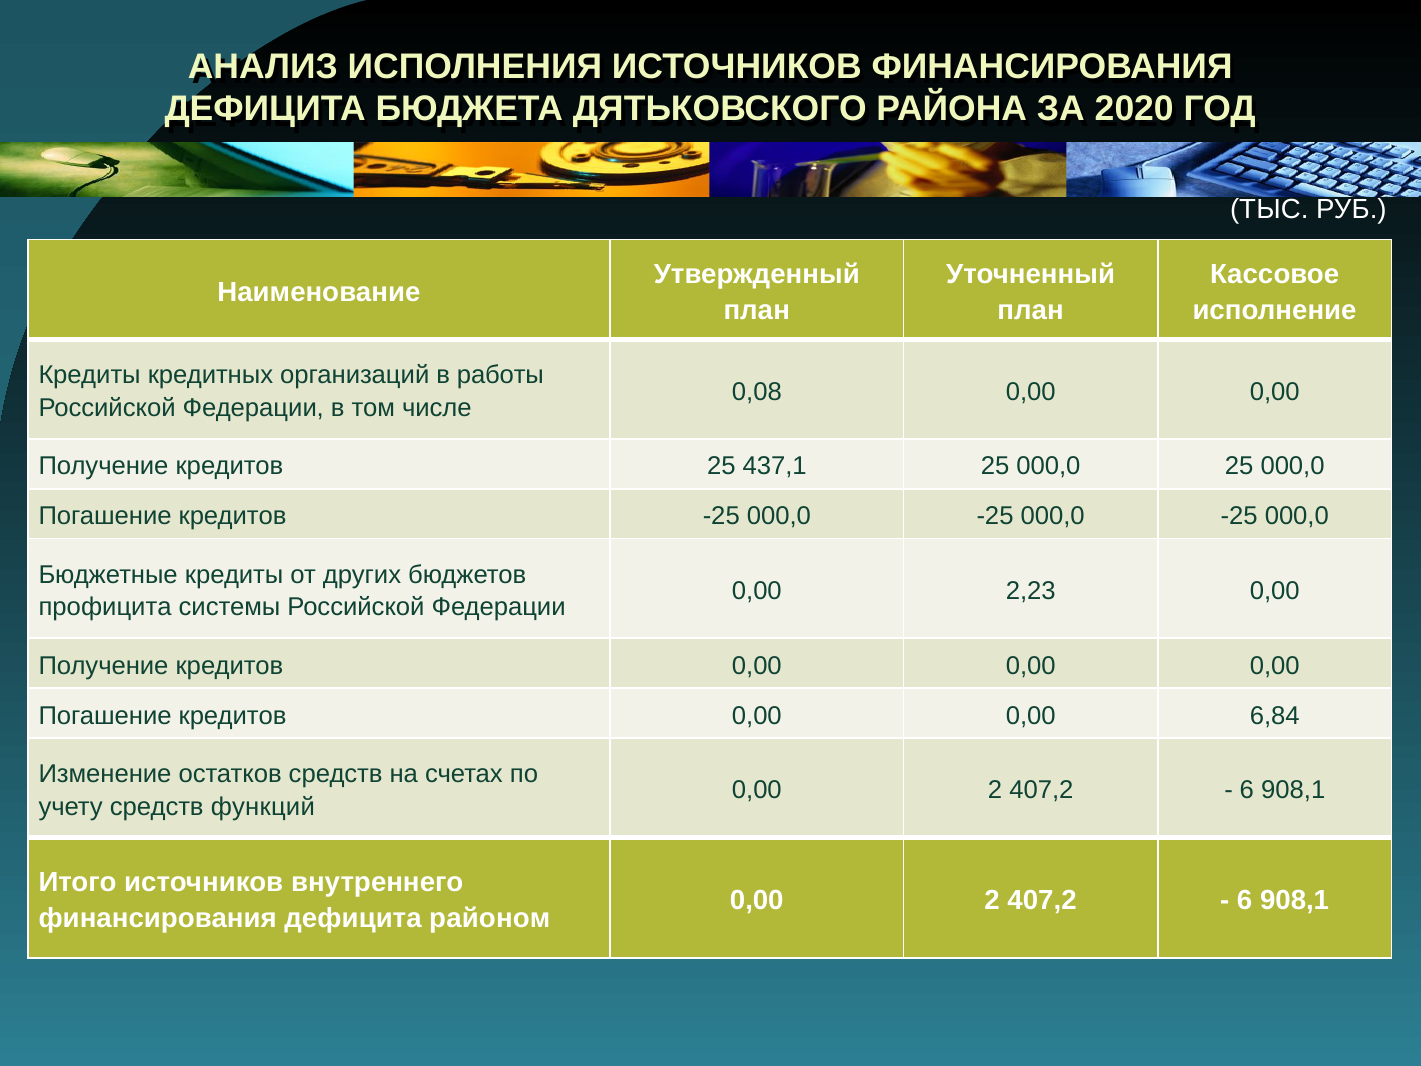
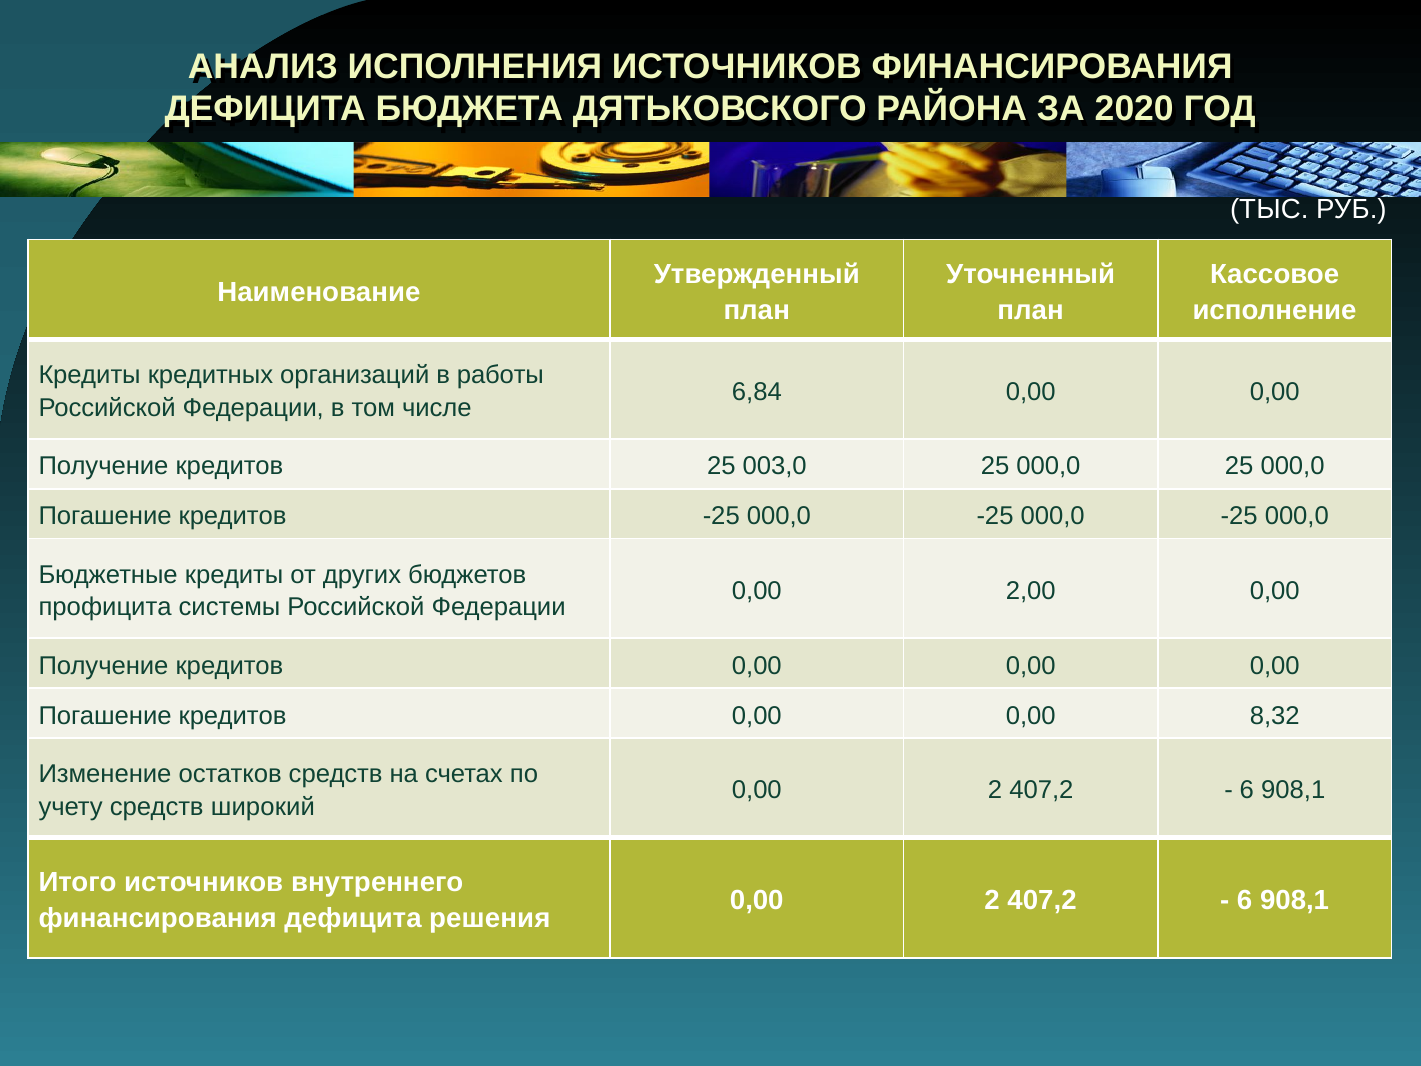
0,08: 0,08 -> 6,84 (757, 391)
437,1: 437,1 -> 003,0 (775, 466)
2,23: 2,23 -> 2,00 (1031, 591)
6,84: 6,84 -> 8,32 (1275, 715)
функций: функций -> широкий (263, 807)
районом: районом -> решения (490, 918)
